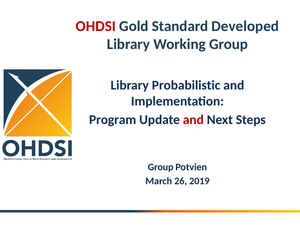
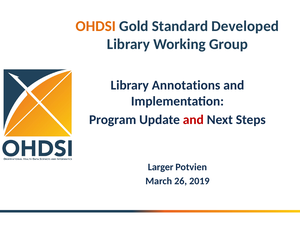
OHDSI colour: red -> orange (96, 26)
Probabilistic: Probabilistic -> Annotations (186, 85)
Group: Group -> Larger (161, 167)
